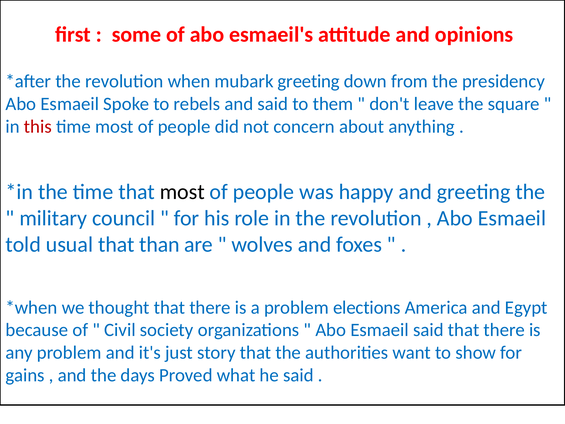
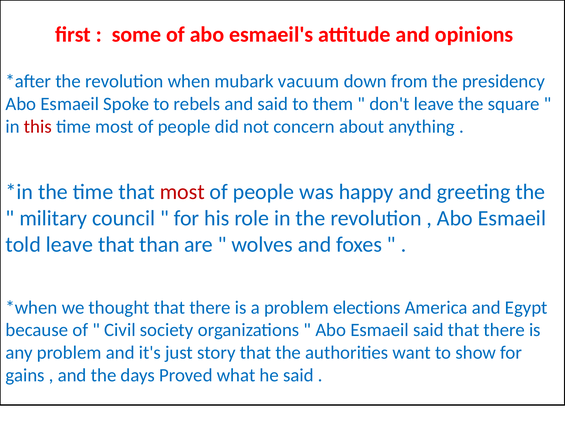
mubark greeting: greeting -> vacuum (309, 81)
most colour: black -> red (182, 192)
told usual: usual -> leave (69, 245)
